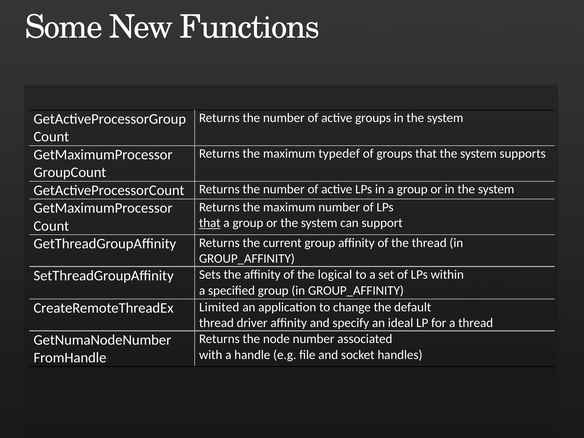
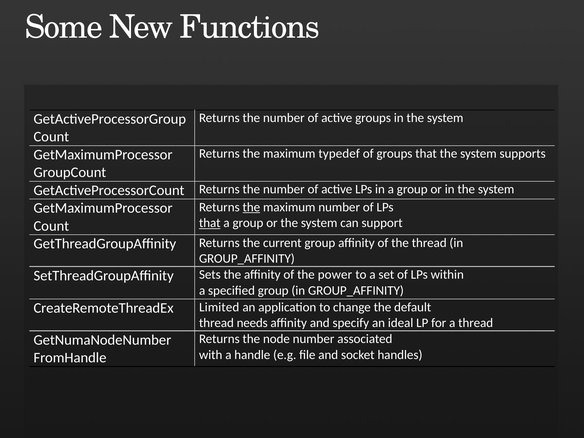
the underline: none -> present (251, 207)
logical: logical -> power (335, 275)
driver: driver -> needs (252, 323)
